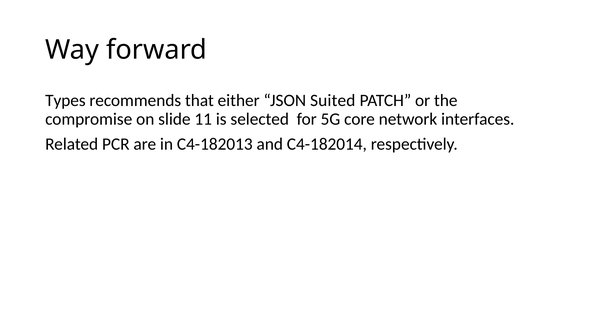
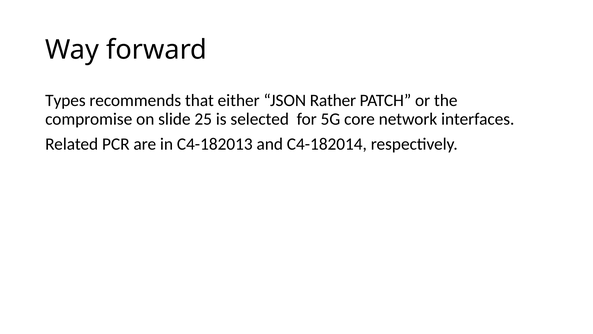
Suited: Suited -> Rather (333, 100)
11: 11 -> 25 (203, 119)
